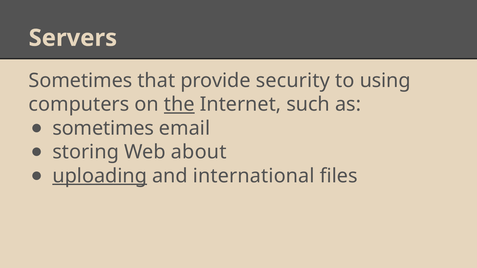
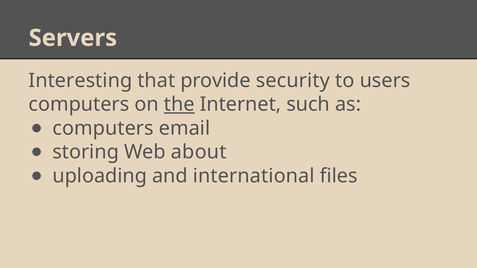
Sometimes: Sometimes -> Interesting (80, 81)
using: using -> users (385, 81)
sometimes: sometimes -> computers (103, 128)
uploading underline: present -> none (100, 176)
